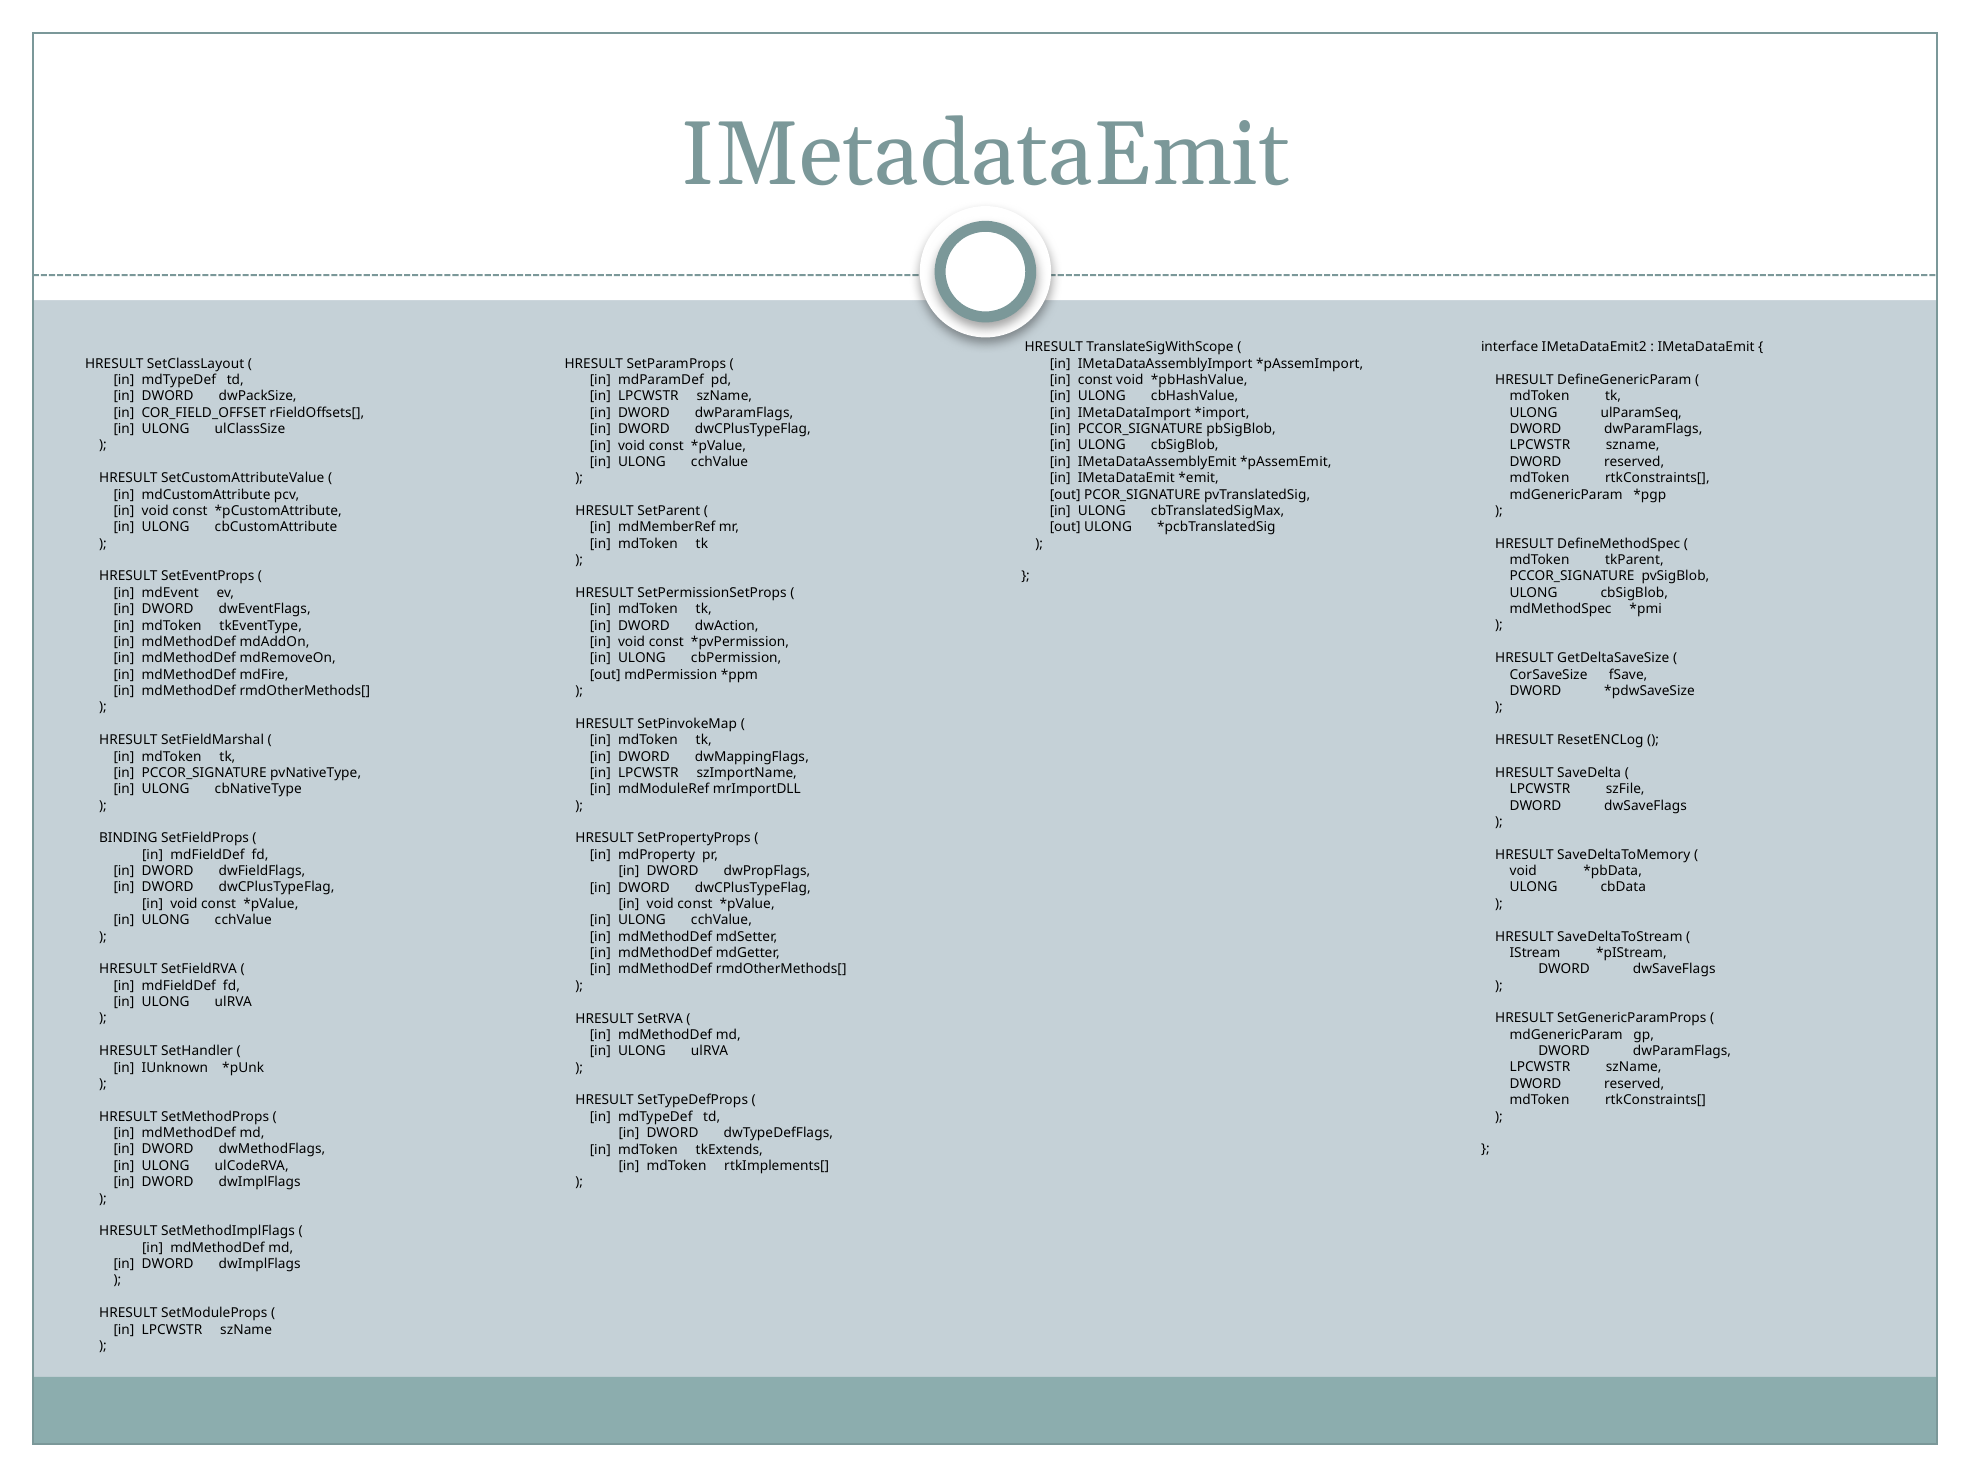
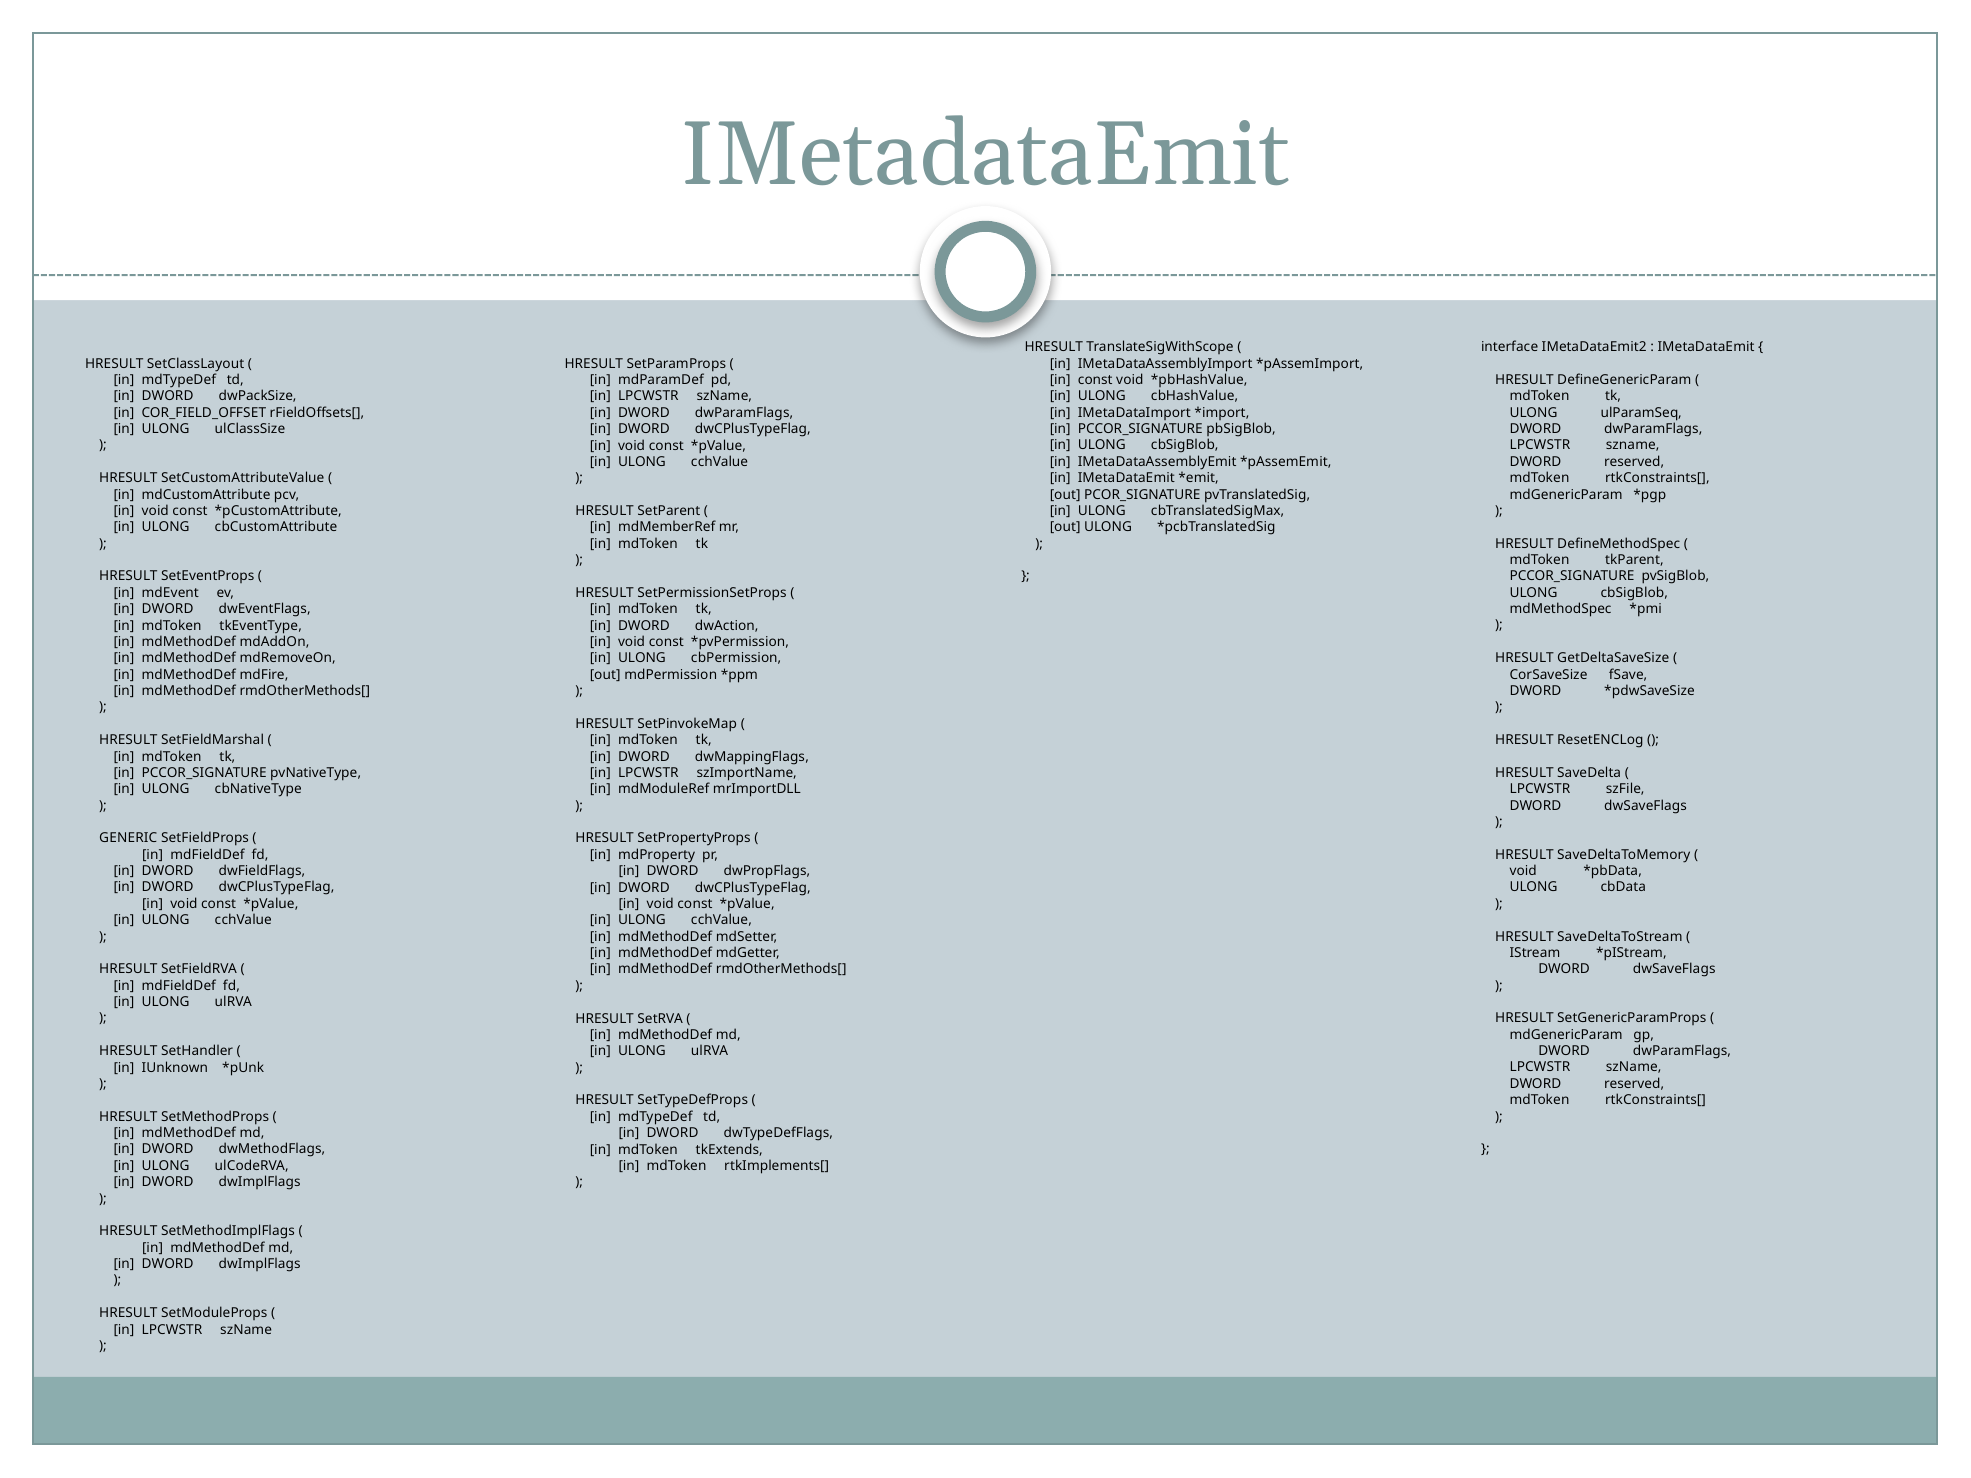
BINDING: BINDING -> GENERIC (128, 839)
